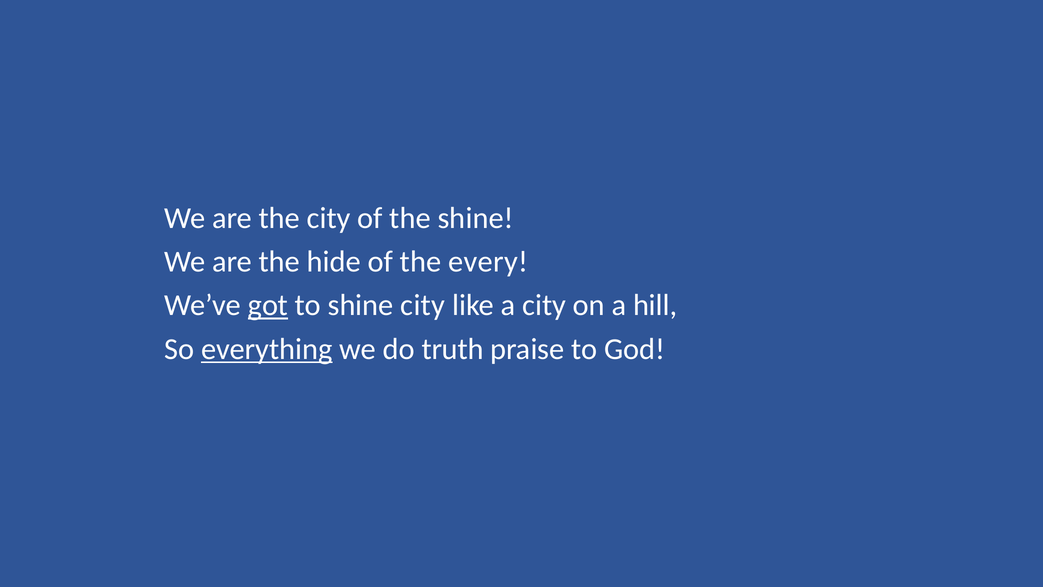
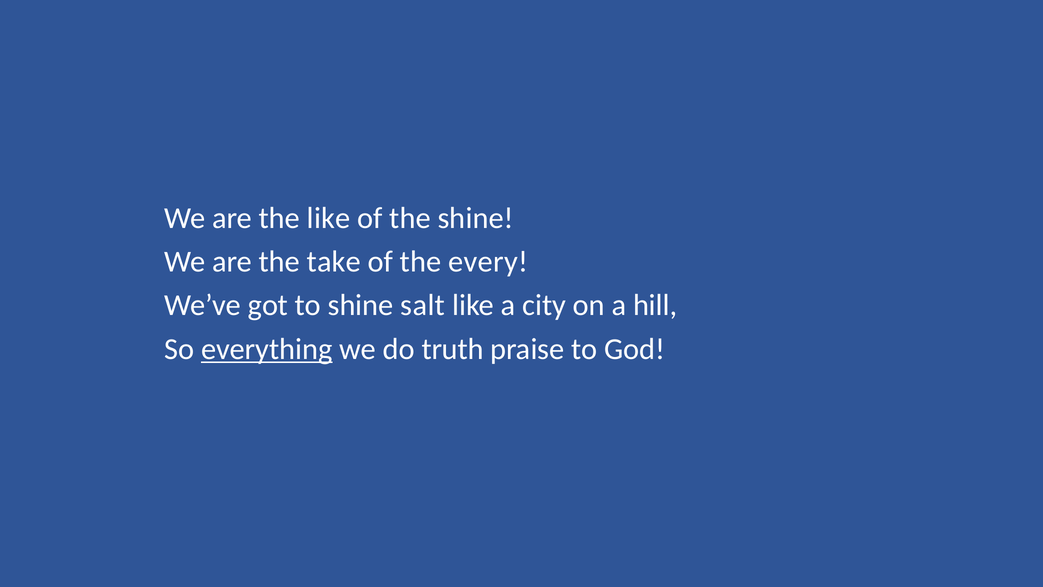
the city: city -> like (329, 218)
hide: hide -> take (334, 262)
got underline: present -> none (268, 305)
shine city: city -> salt (423, 305)
